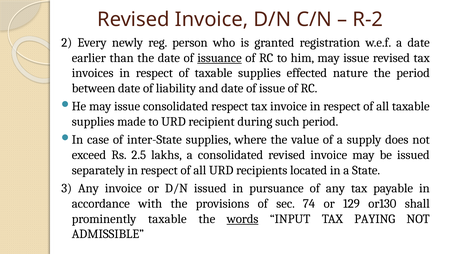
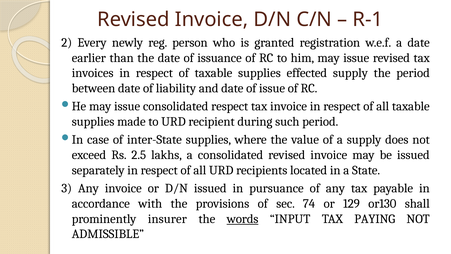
R-2: R-2 -> R-1 (368, 19)
issuance underline: present -> none (220, 58)
effected nature: nature -> supply (350, 73)
prominently taxable: taxable -> insurer (167, 219)
